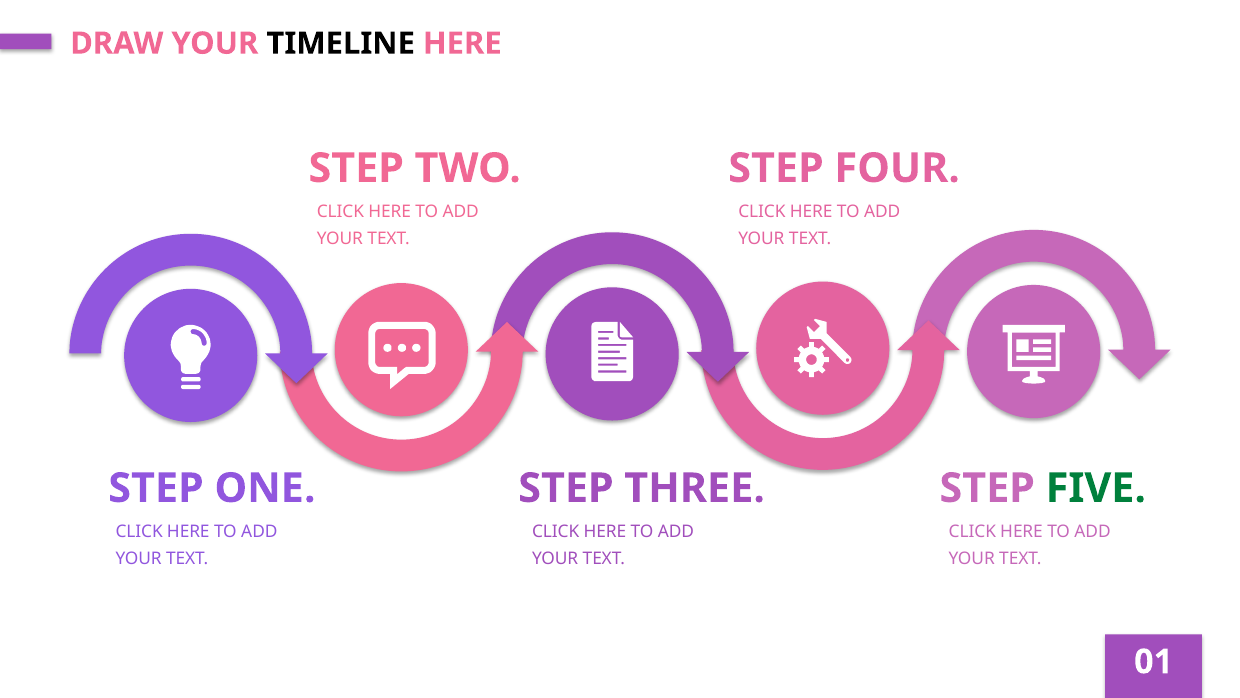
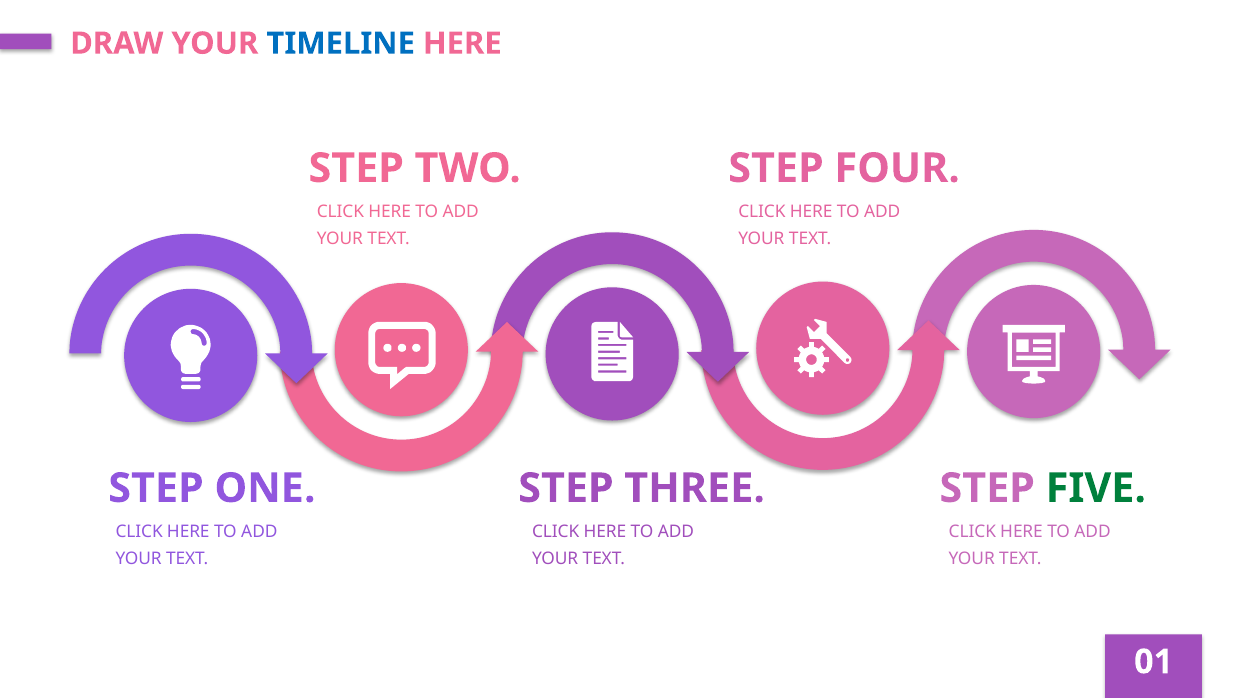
TIMELINE colour: black -> blue (341, 43)
